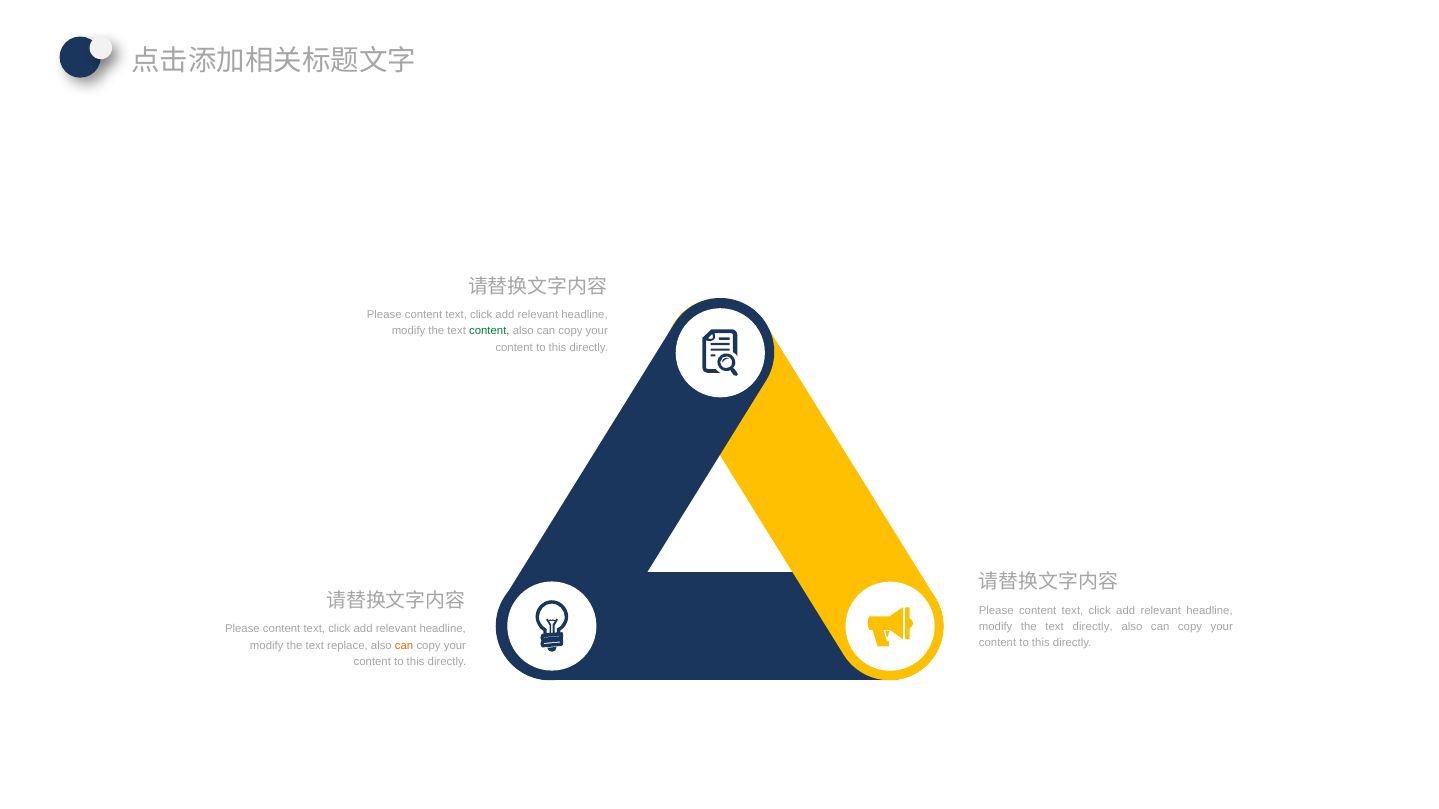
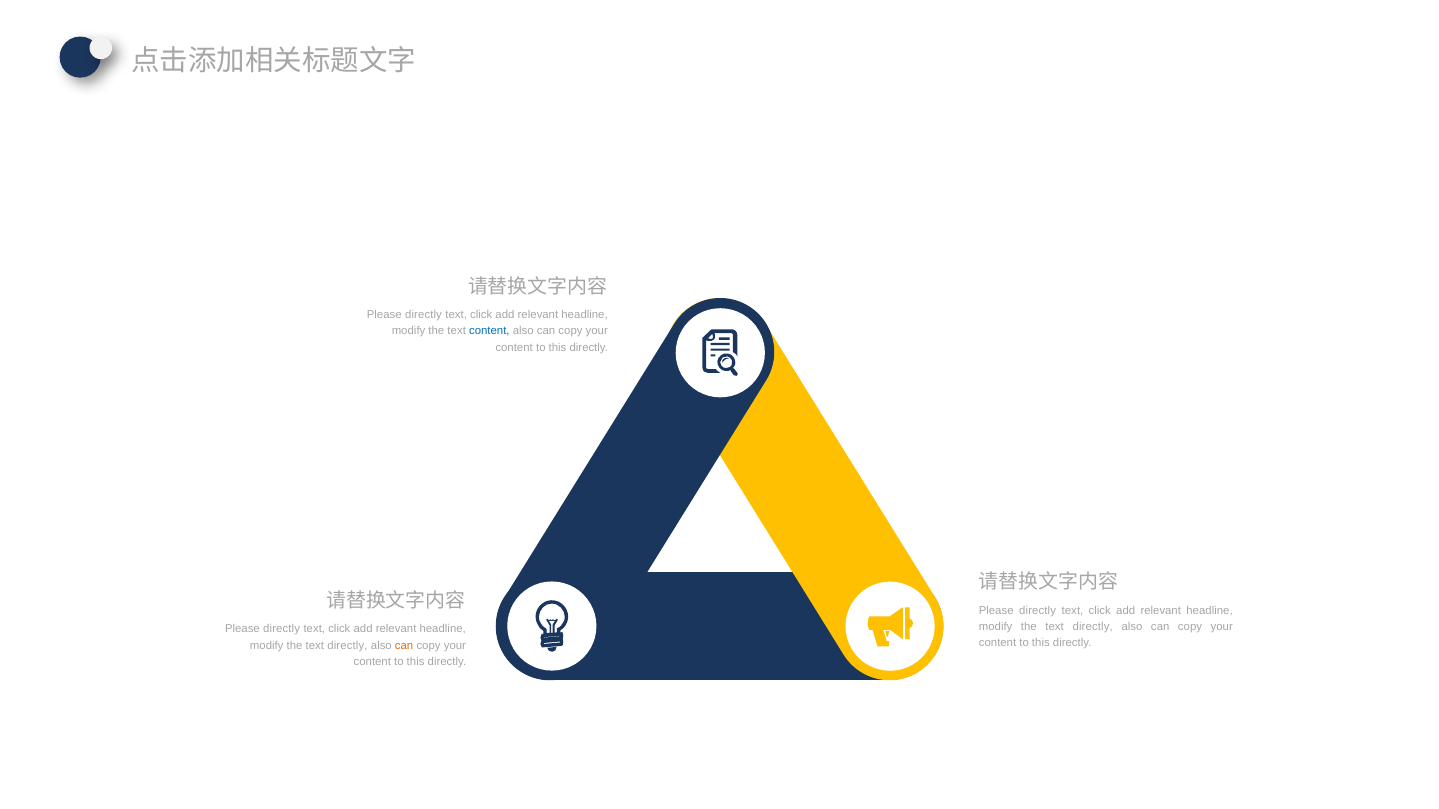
content: content -> directly (423, 315)
content colour: green -> blue (489, 331)
content: content -> directly (1038, 611)
content: content -> directly (282, 629)
replace: replace -> directly (347, 646)
